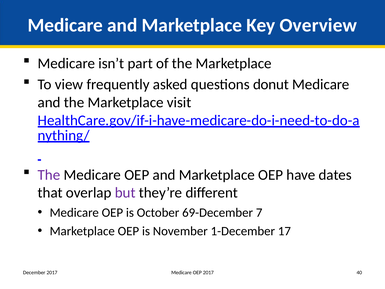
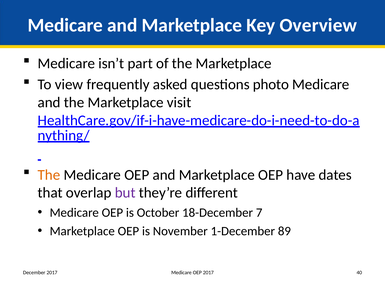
donut: donut -> photo (271, 84)
The colour: purple -> orange (49, 175)
69-December: 69-December -> 18-December (218, 212)
17: 17 -> 89 (284, 231)
